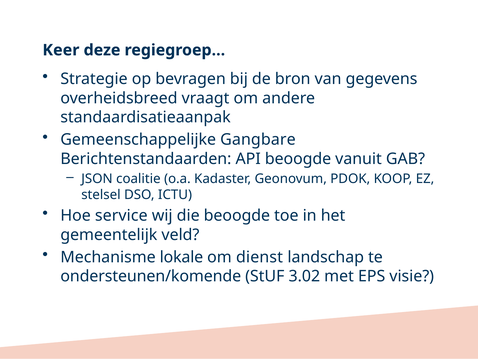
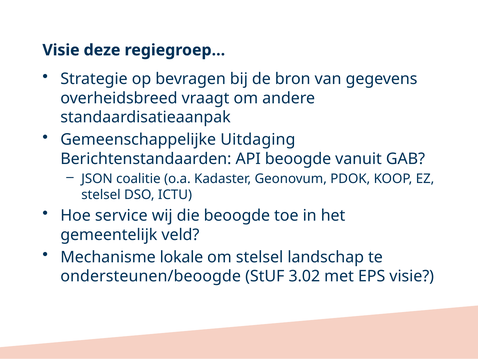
Keer: Keer -> Visie (61, 50)
Gangbare: Gangbare -> Uitdaging (258, 139)
om dienst: dienst -> stelsel (260, 257)
ondersteunen/komende: ondersteunen/komende -> ondersteunen/beoogde (151, 276)
